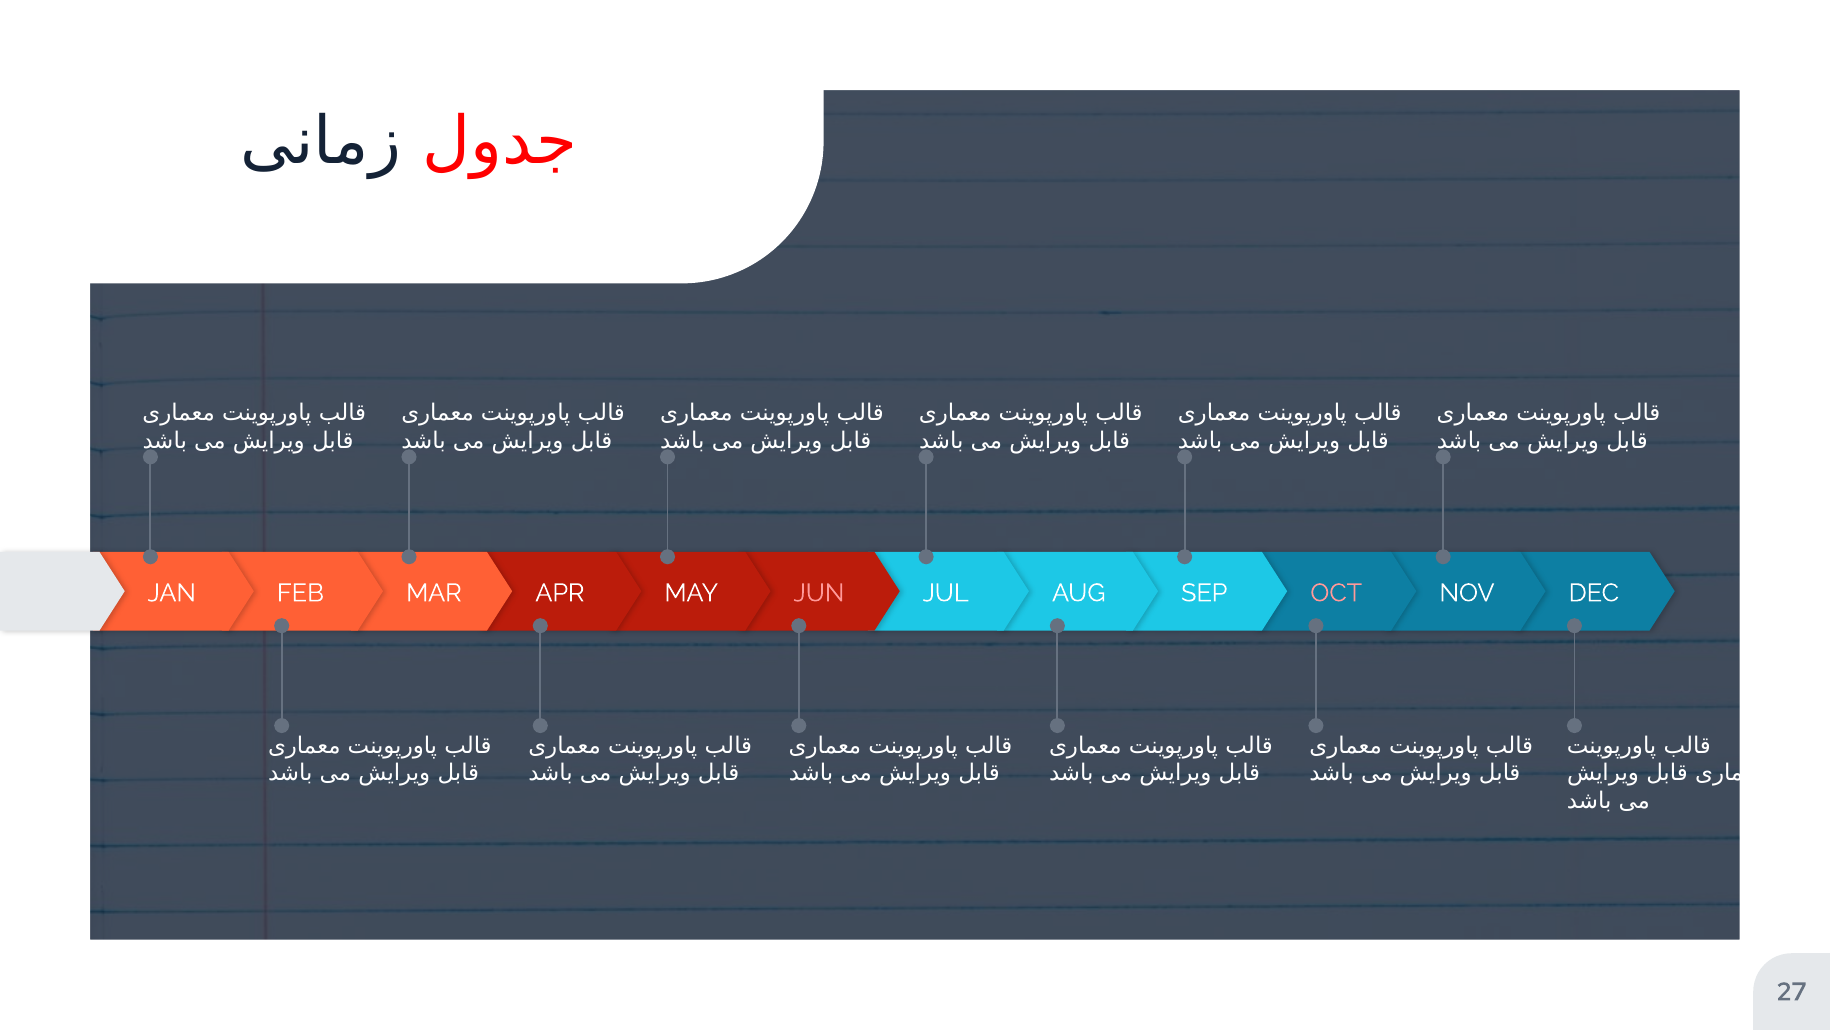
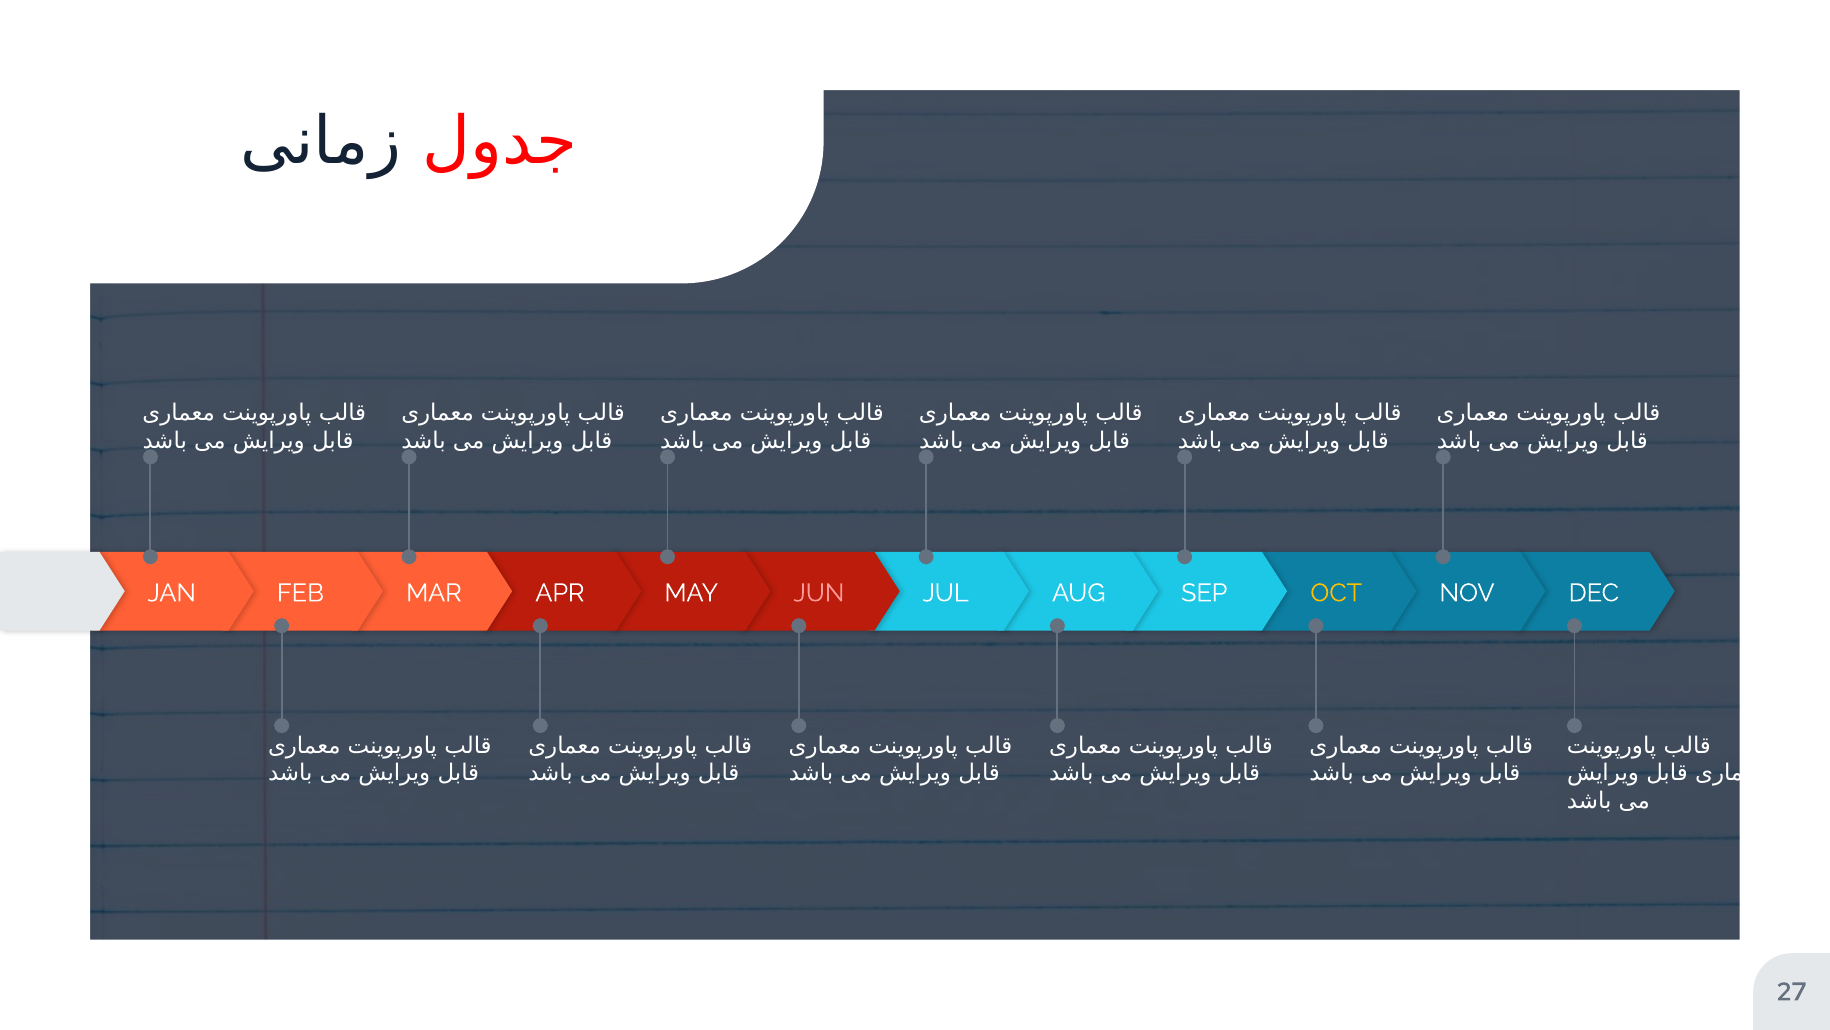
OCT colour: pink -> yellow (1336, 593)
